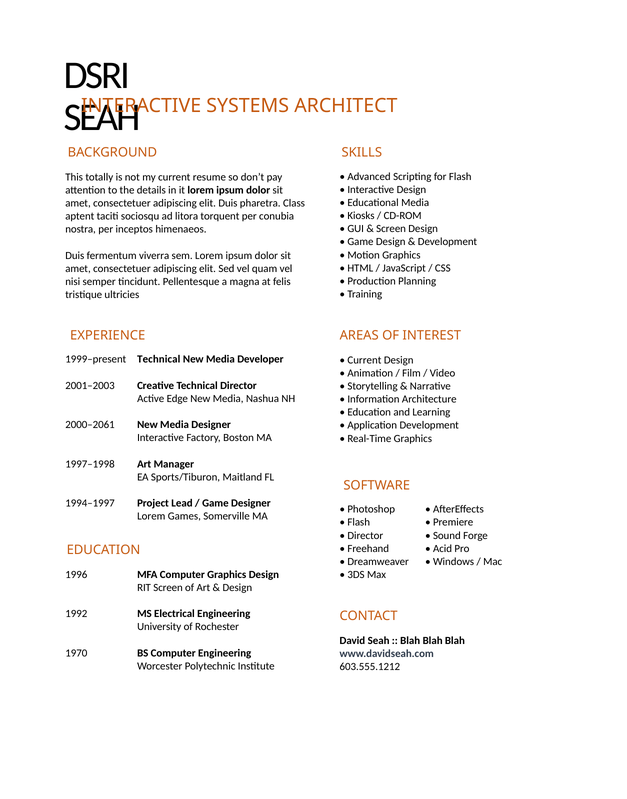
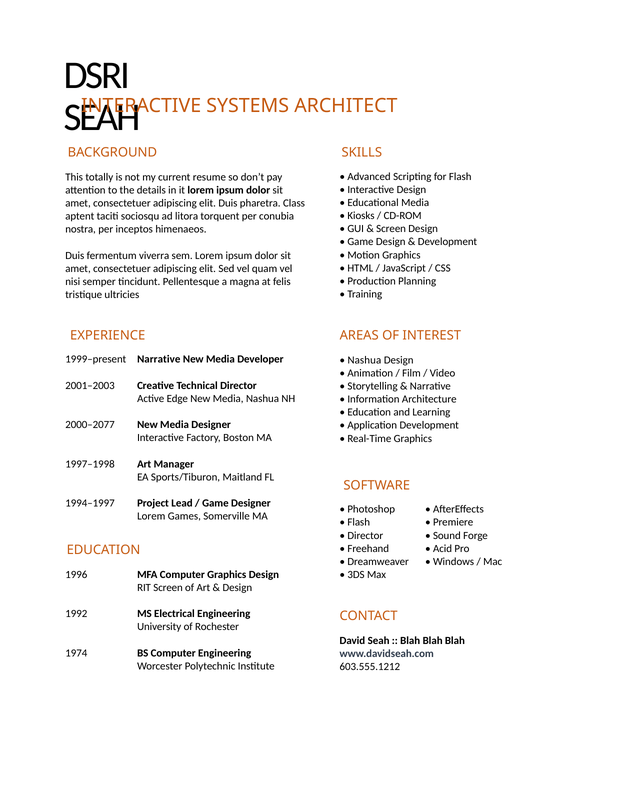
Technical: Technical -> Narrative (159, 359)
Current: Current -> Nashua (364, 360)
2000–2061: 2000–2061 -> 2000–2077 (90, 425)
1970: 1970 -> 1974 (76, 653)
